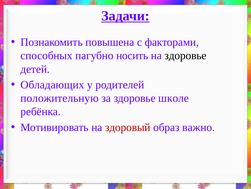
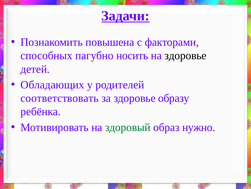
положительную: положительную -> соответствовать (60, 98)
школе: школе -> образу (174, 98)
здоровый colour: red -> green (128, 127)
важно: важно -> нужно (199, 127)
